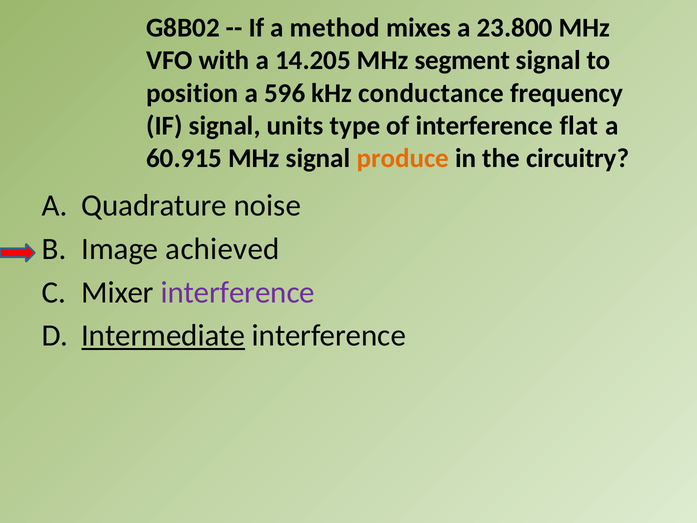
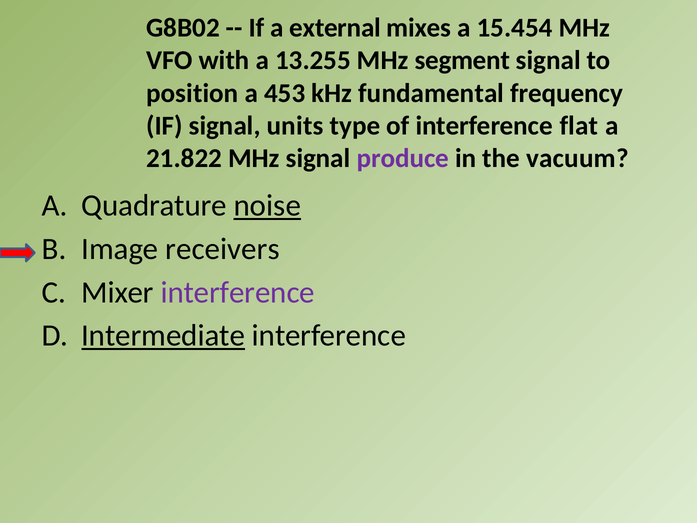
method: method -> external (335, 28)
23.800: 23.800 -> 15.454 (515, 28)
14.205: 14.205 -> 13.255 (313, 60)
596: 596 -> 453 (285, 93)
conductance: conductance -> fundamental (431, 93)
60.915: 60.915 -> 21.822 (184, 158)
produce colour: orange -> purple (403, 158)
circuitry: circuitry -> vacuum (577, 158)
noise underline: none -> present (267, 205)
achieved: achieved -> receivers (223, 249)
